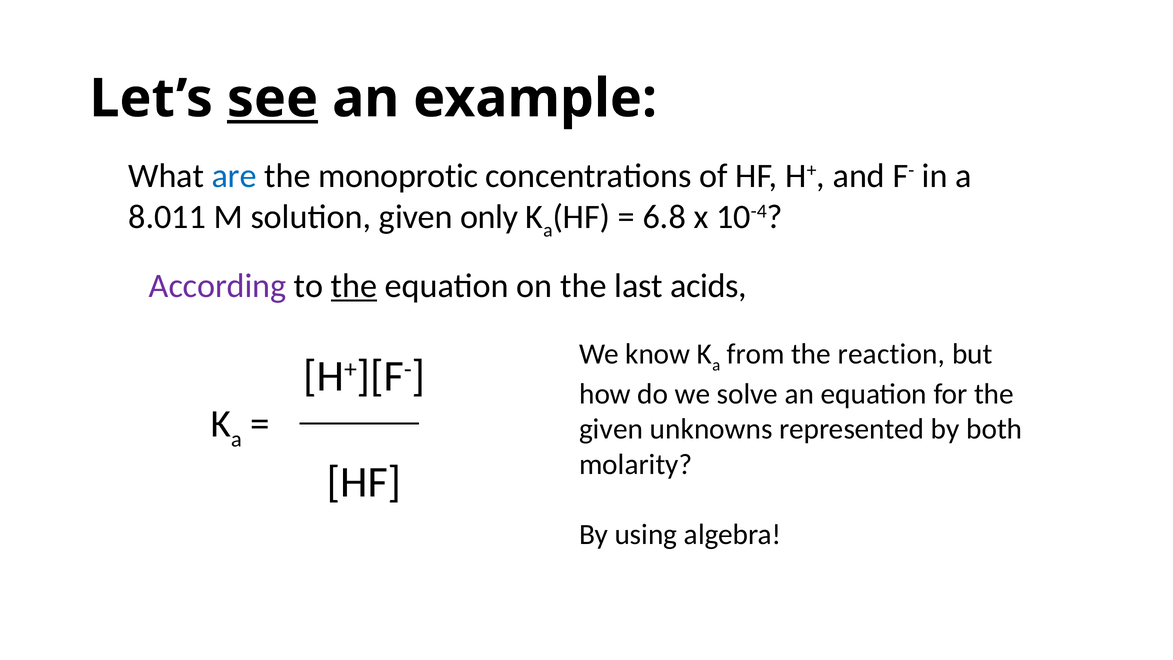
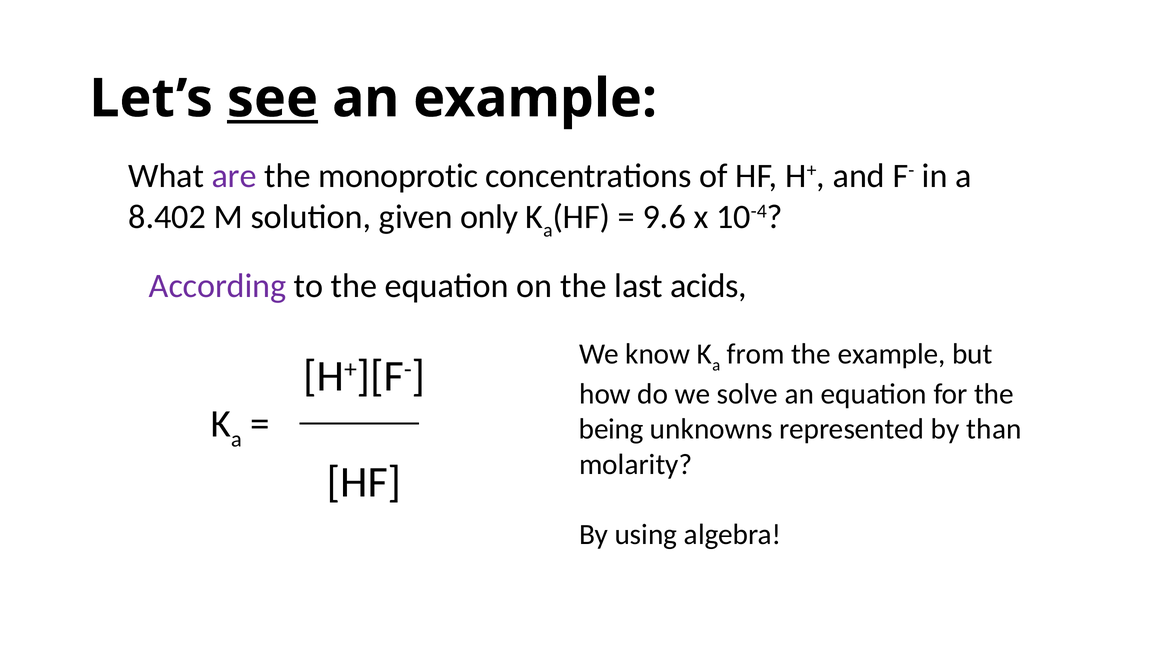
are colour: blue -> purple (234, 176)
8.011: 8.011 -> 8.402 (167, 217)
6.8: 6.8 -> 9.6 (664, 217)
the underline: present -> none (354, 286)
the reaction: reaction -> example (892, 354)
given: given -> being (611, 429)
both: both -> than (994, 429)
